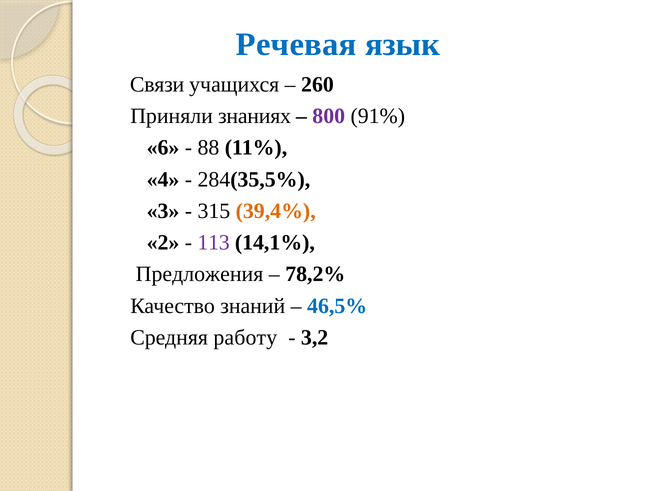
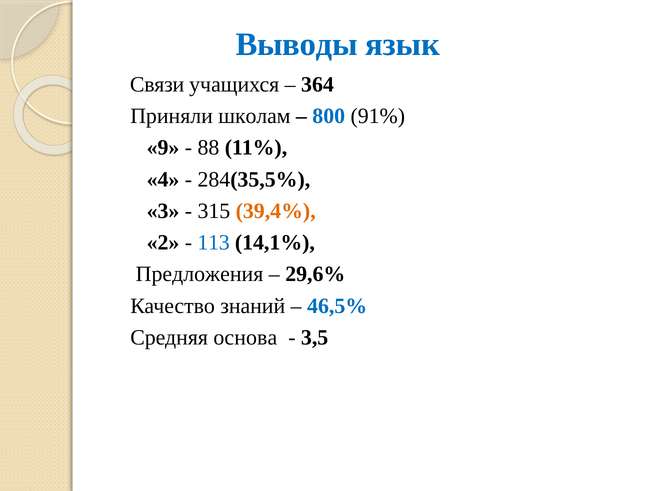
Речевая: Речевая -> Выводы (297, 45)
260: 260 -> 364 (317, 84)
знаниях: знаниях -> школам (254, 116)
800 colour: purple -> blue (329, 116)
6: 6 -> 9 (163, 148)
113 colour: purple -> blue (214, 243)
78,2%: 78,2% -> 29,6% (315, 274)
работу: работу -> основа (245, 338)
3,2: 3,2 -> 3,5 (315, 338)
